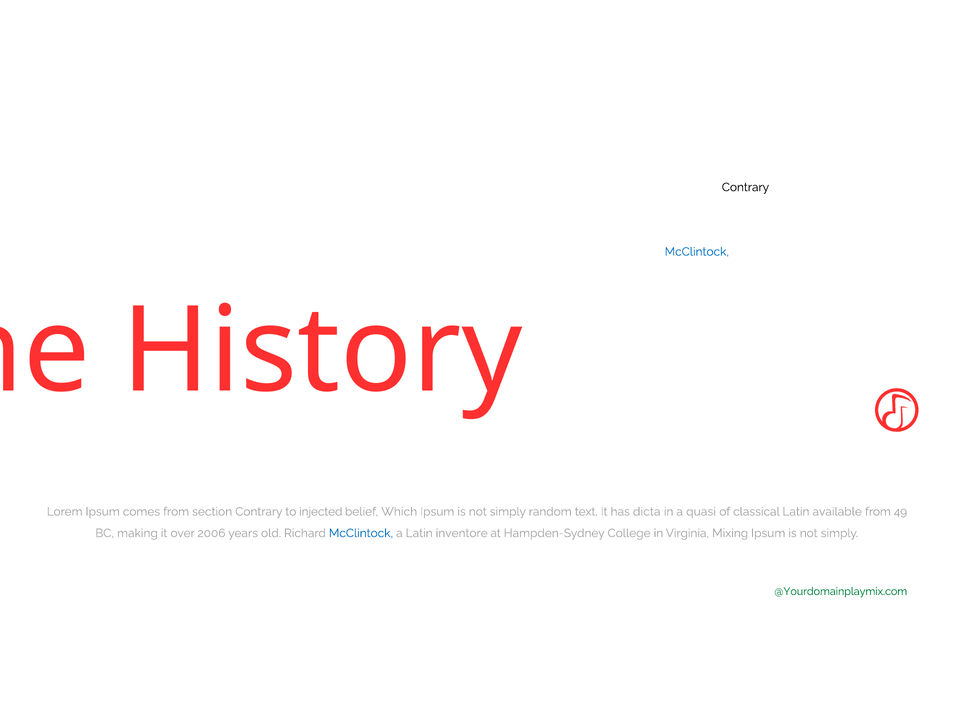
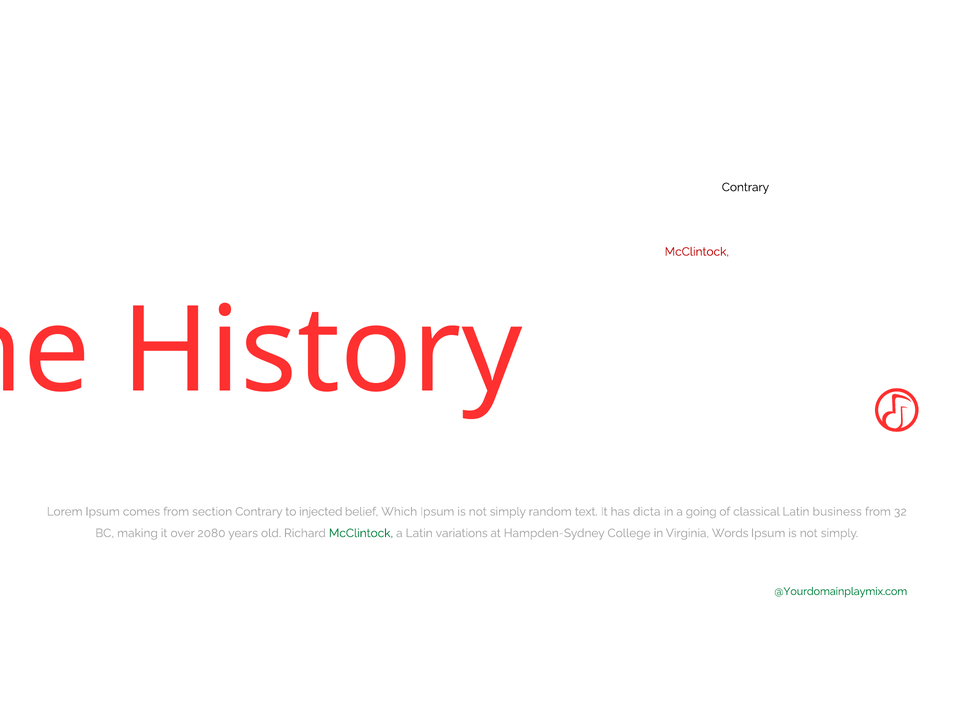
McClintock colour: blue -> red (697, 252)
quasi: quasi -> going (701, 511)
available: available -> business (837, 511)
49: 49 -> 32 (900, 511)
2006: 2006 -> 2080 (211, 533)
McClintock colour: blue -> green (361, 533)
inventore: inventore -> variations (462, 533)
Mixing: Mixing -> Words (730, 533)
